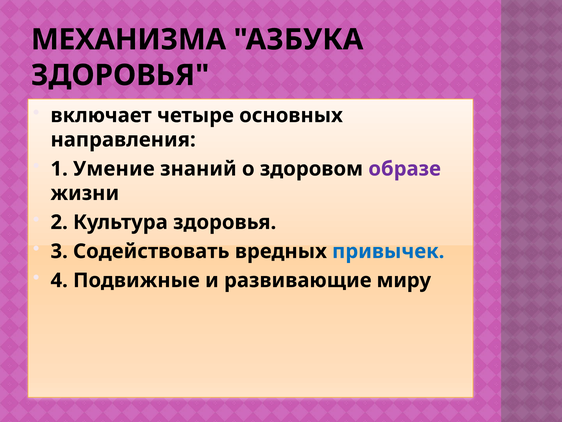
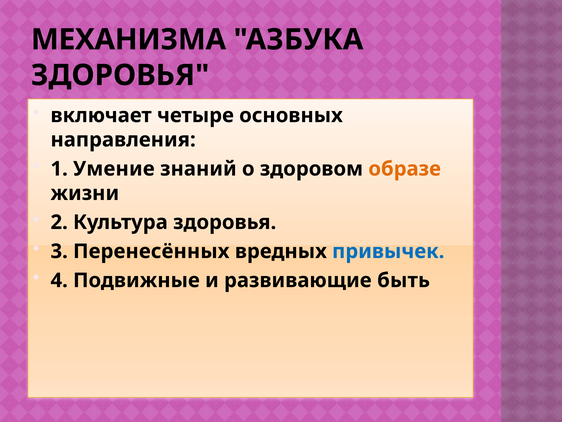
образе colour: purple -> orange (405, 169)
Содействовать: Содействовать -> Перенесённых (151, 251)
миру: миру -> быть (404, 280)
